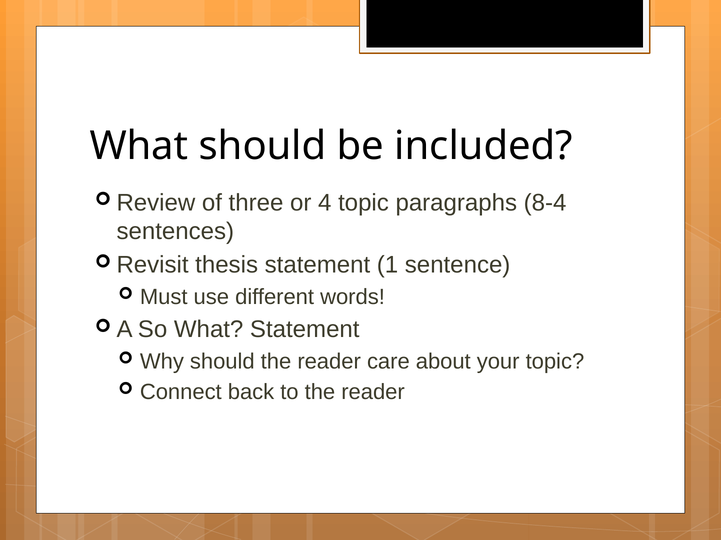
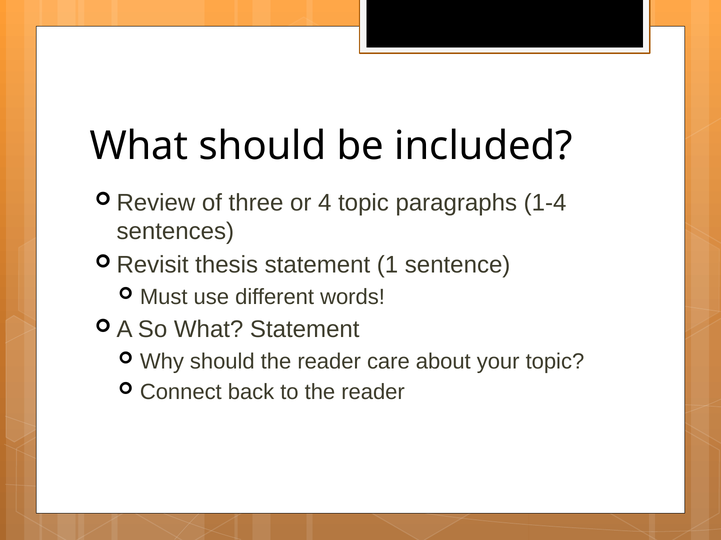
8-4: 8-4 -> 1-4 (545, 203)
